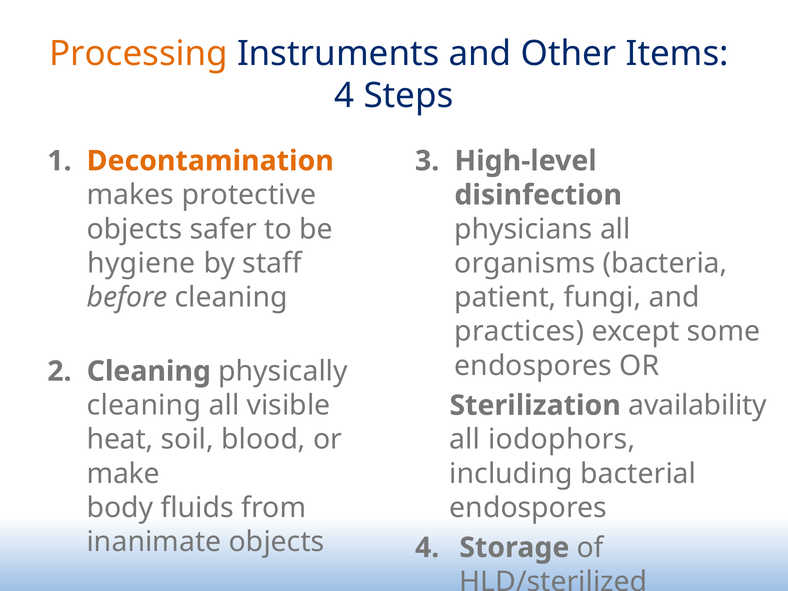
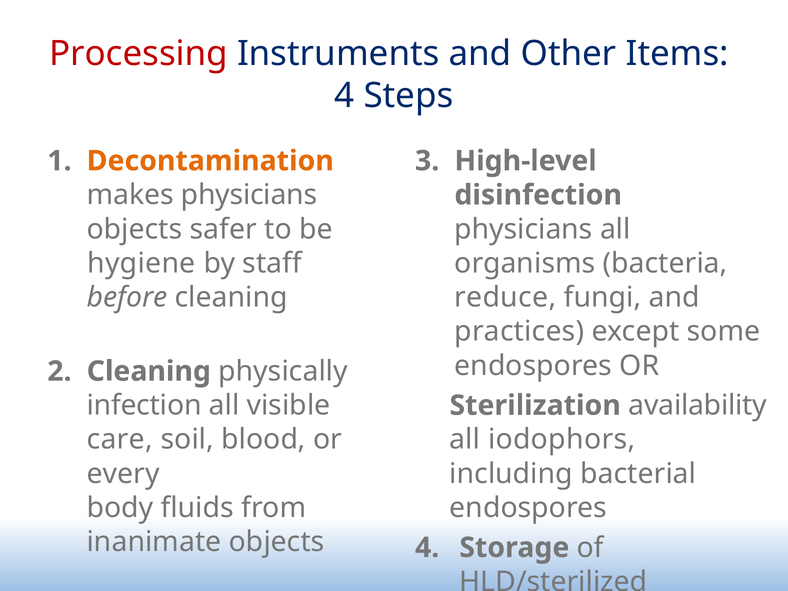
Processing colour: orange -> red (139, 54)
makes protective: protective -> physicians (249, 195)
patient: patient -> reduce (505, 297)
cleaning: cleaning -> infection (144, 405)
heat: heat -> care (120, 440)
make: make -> every (123, 474)
